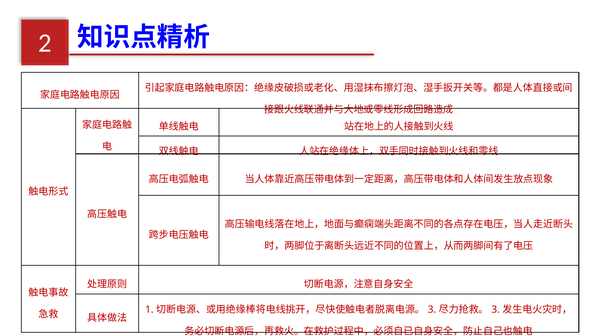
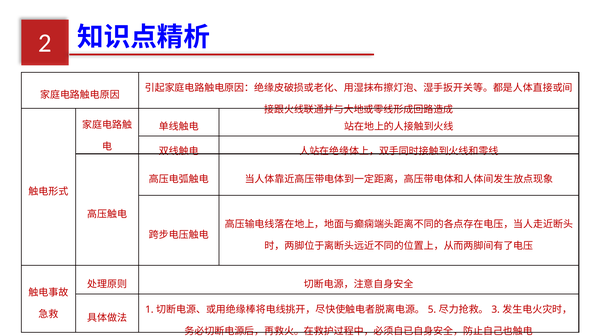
3: 3 -> 5 (432, 309)
